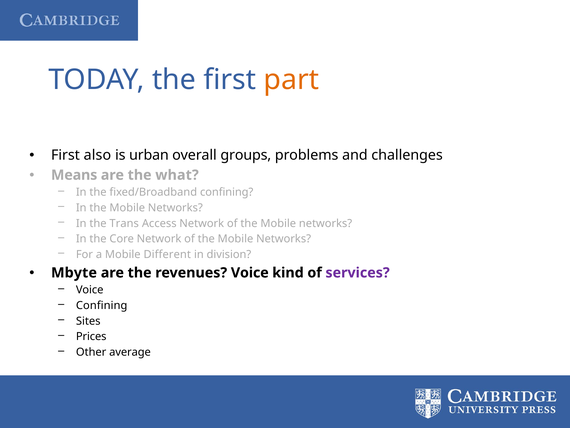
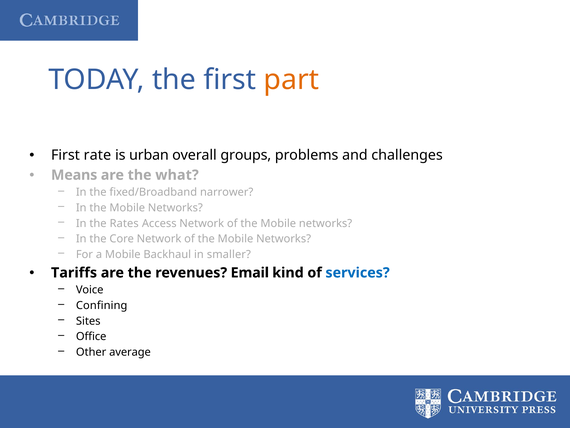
also: also -> rate (97, 155)
fixed/Broadband confining: confining -> narrower (227, 192)
Trans: Trans -> Rates (124, 223)
Different: Different -> Backhaul (167, 254)
division: division -> smaller (229, 254)
Mbyte: Mbyte -> Tariffs (74, 272)
revenues Voice: Voice -> Email (250, 272)
services colour: purple -> blue (358, 272)
Prices: Prices -> Office (91, 336)
